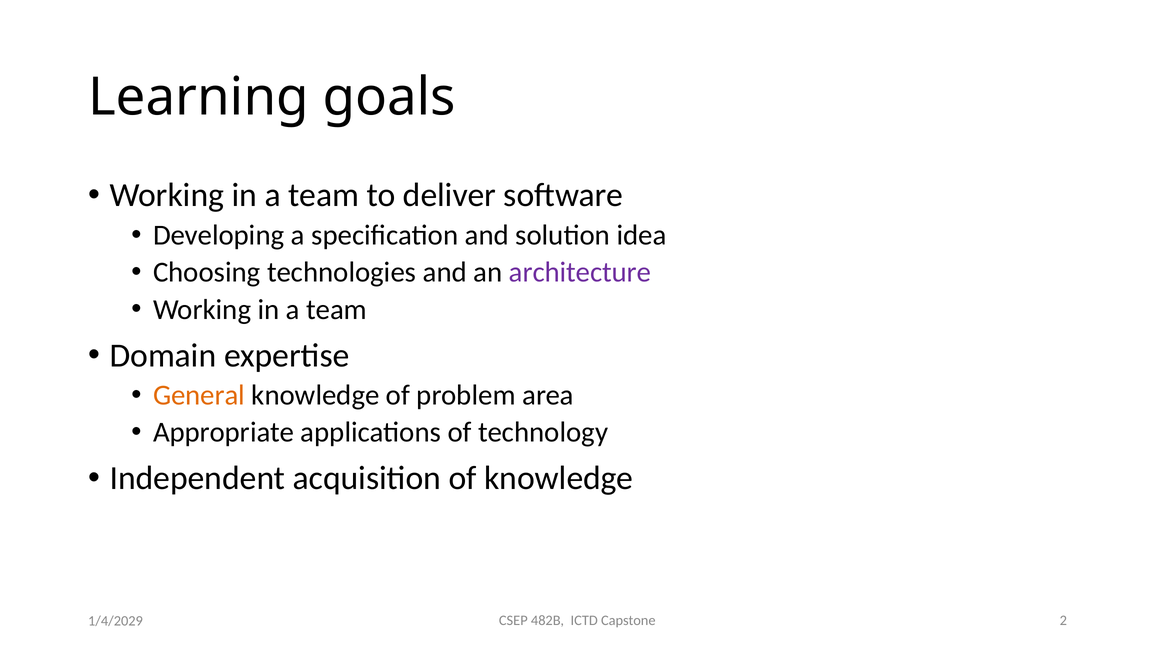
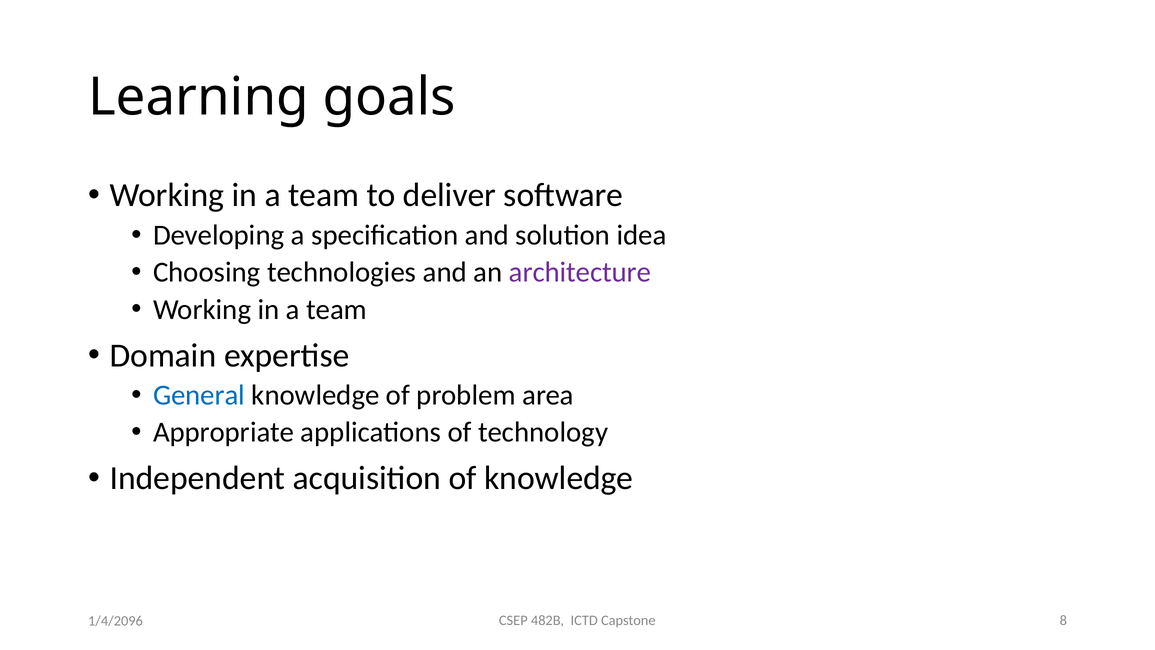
General colour: orange -> blue (199, 395)
2: 2 -> 8 (1063, 620)
1/4/2029: 1/4/2029 -> 1/4/2096 (115, 620)
